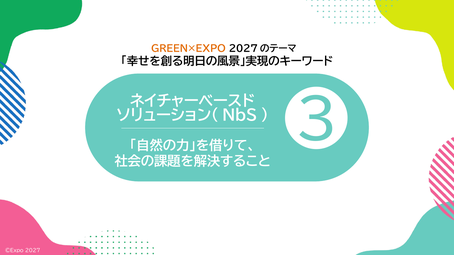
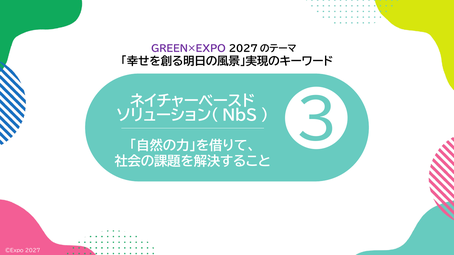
GREEN×EXPO colour: orange -> purple (188, 49)
